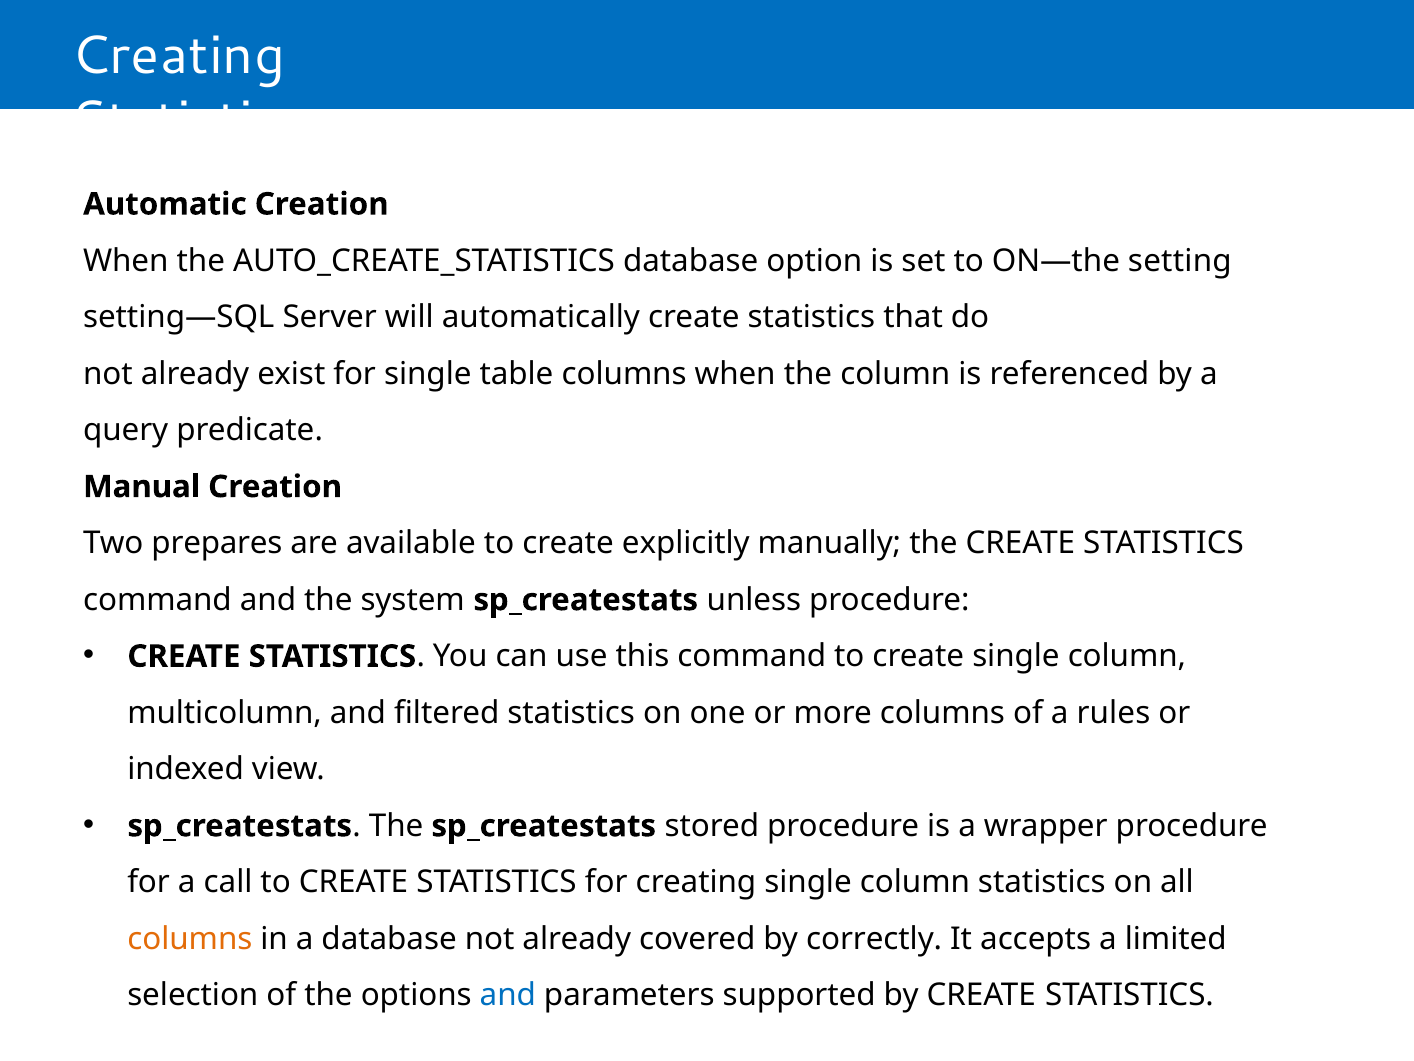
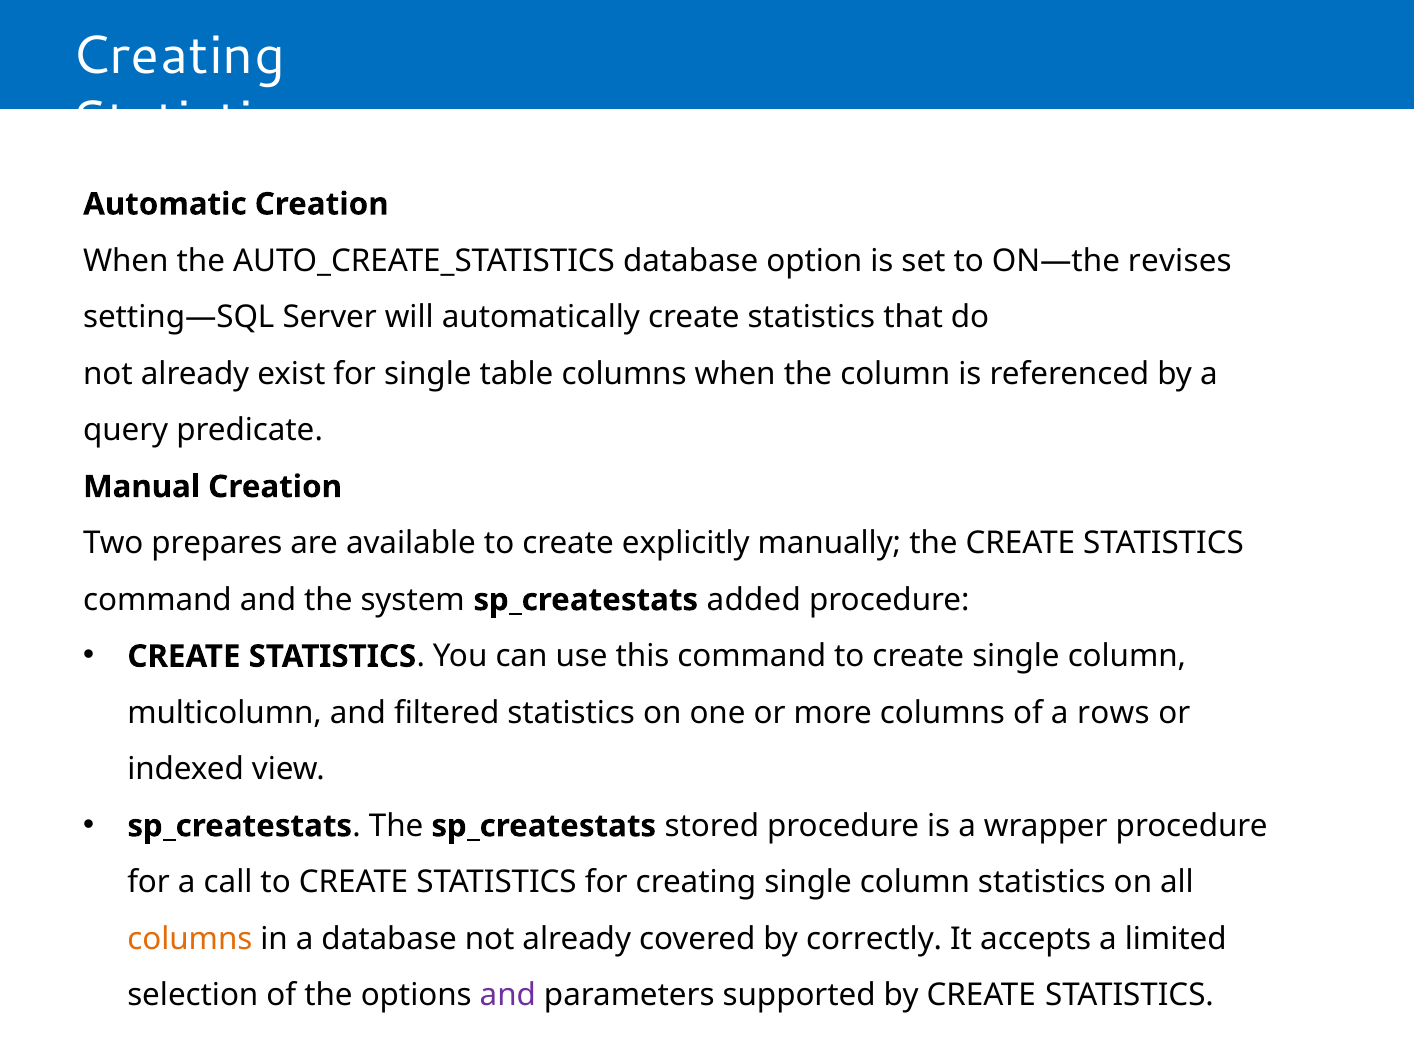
setting: setting -> revises (1180, 261)
unless: unless -> added (754, 600)
rules: rules -> rows (1113, 713)
and colour: blue -> purple (508, 995)
